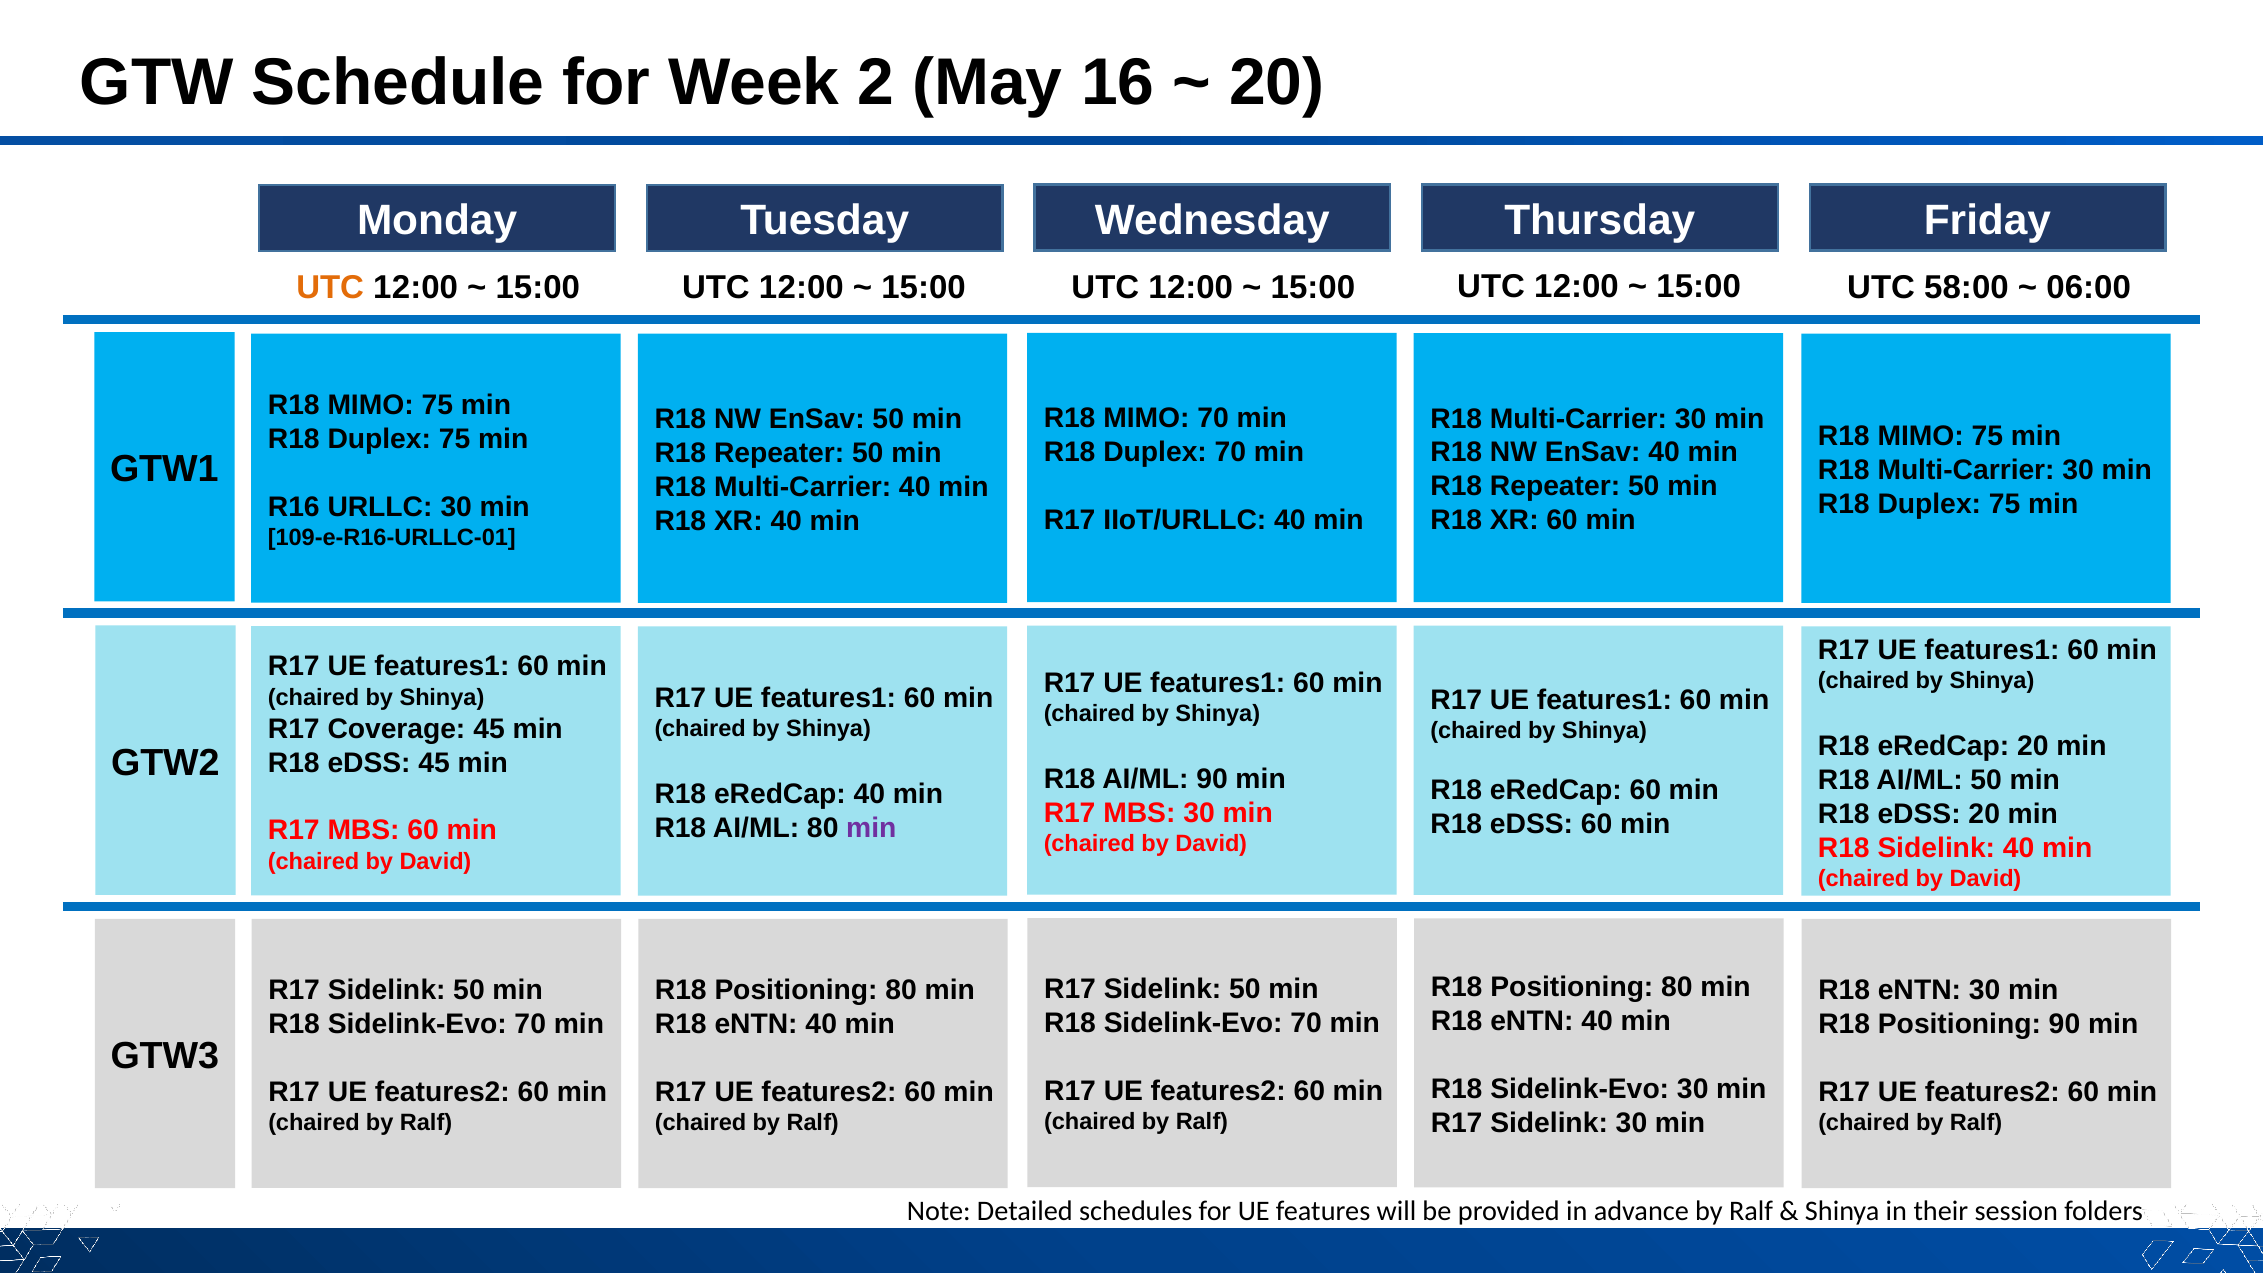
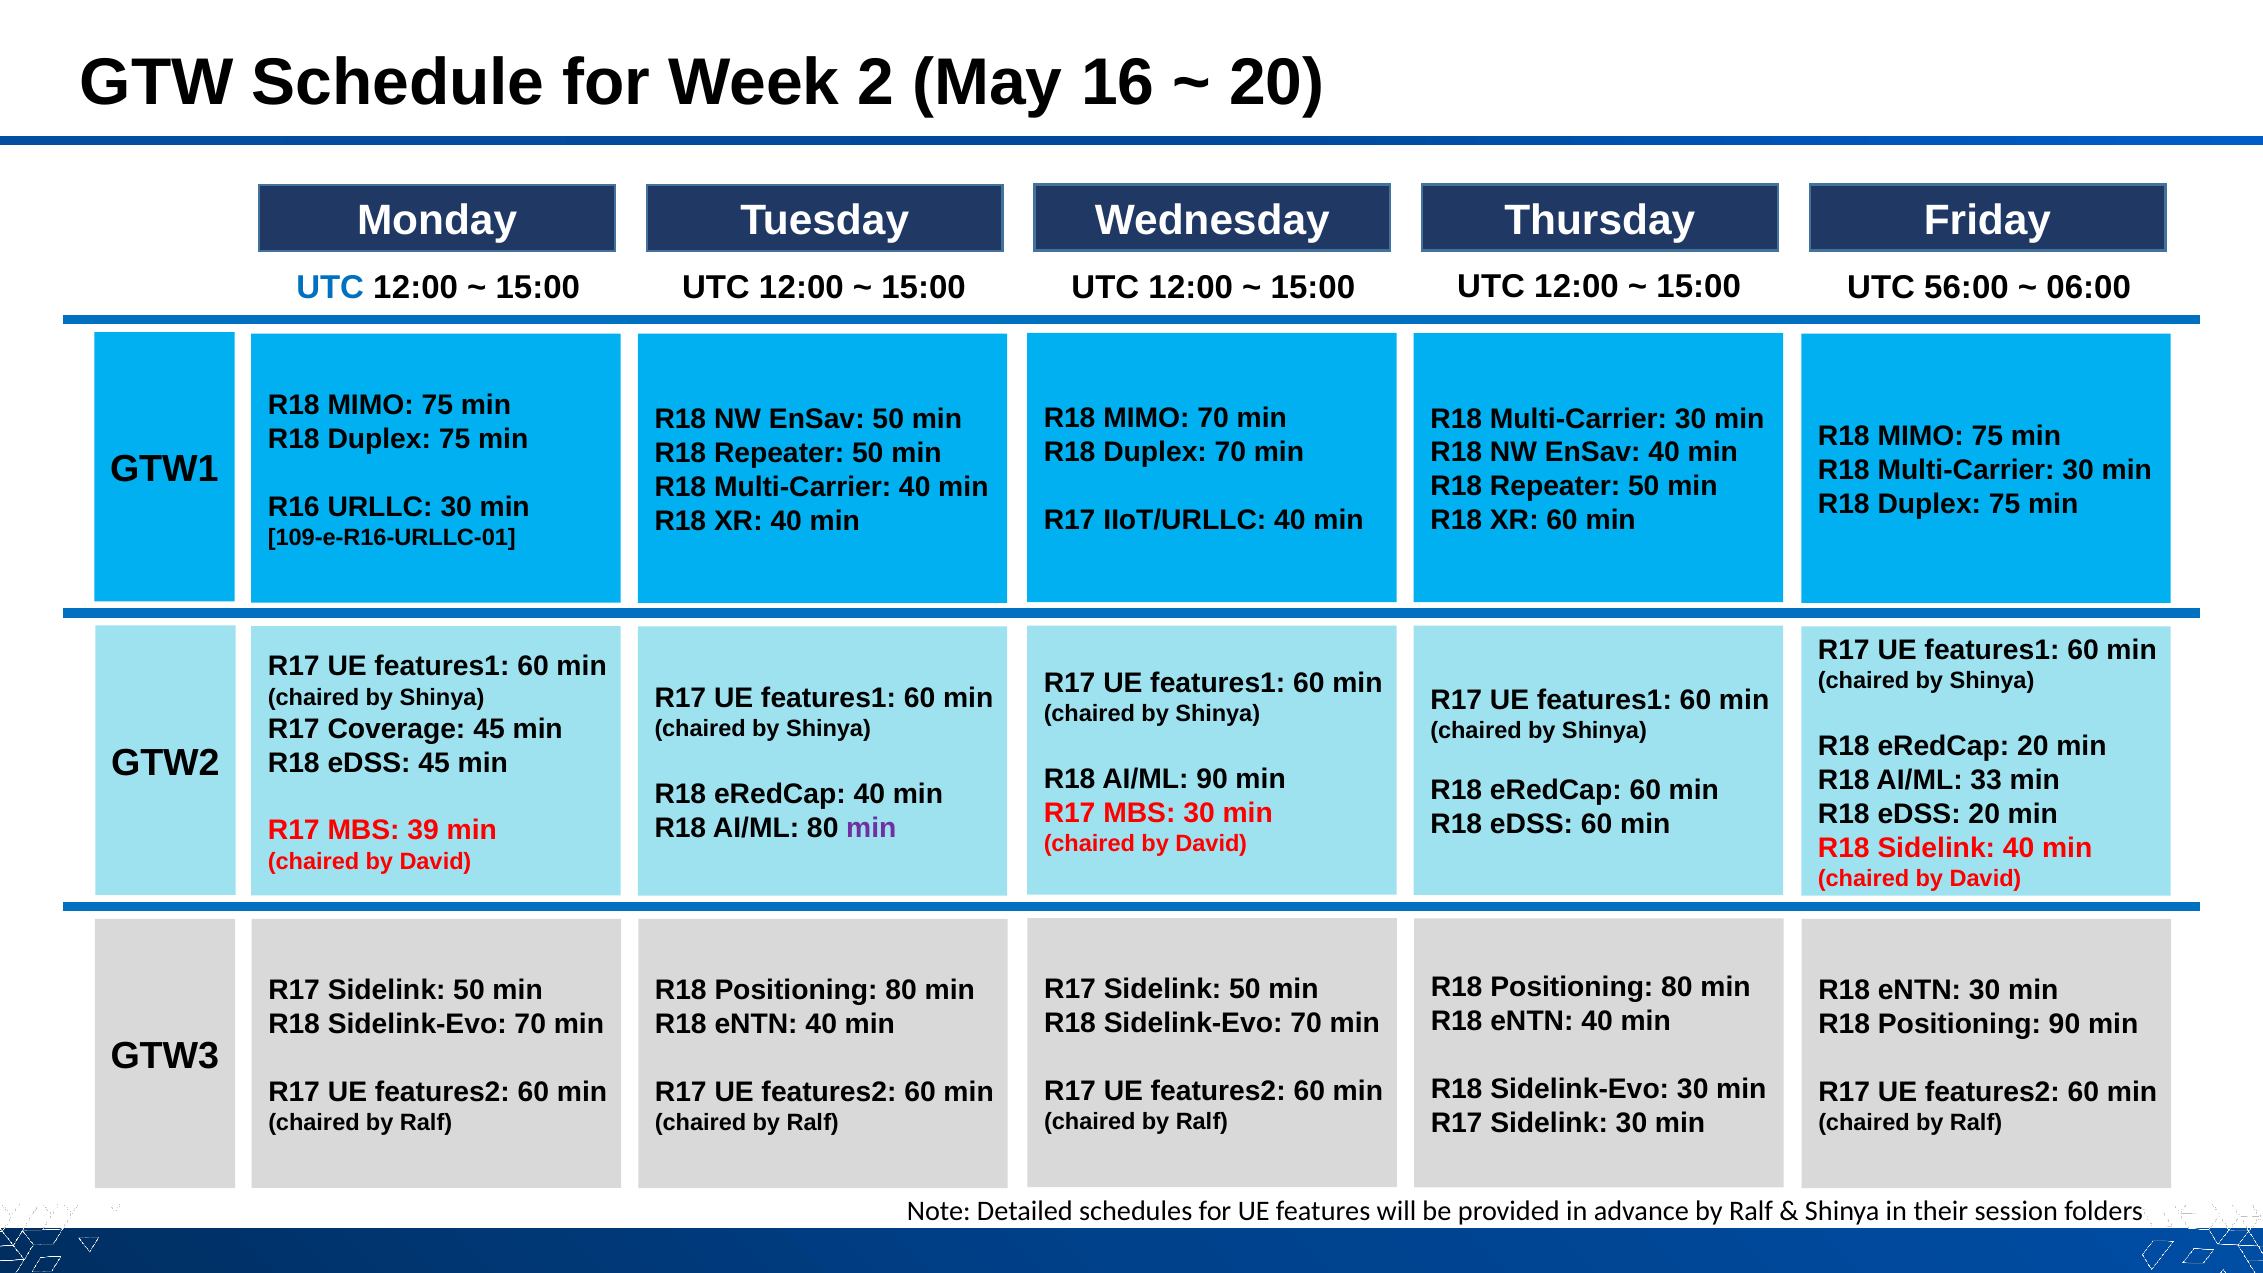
UTC colour: orange -> blue (330, 288)
58:00: 58:00 -> 56:00 (1966, 287)
AI/ML 50: 50 -> 33 (1986, 780)
MBS 60: 60 -> 39 (423, 831)
